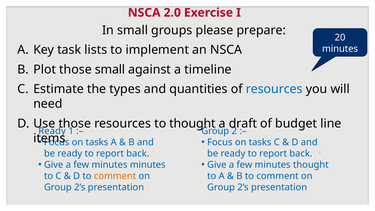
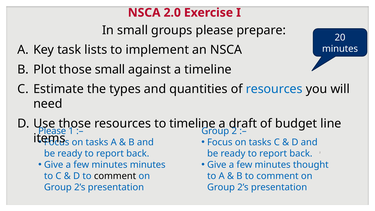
to thought: thought -> timeline (192, 123)
Ready: Ready -> Please (52, 131)
comment colour: orange -> black (115, 176)
